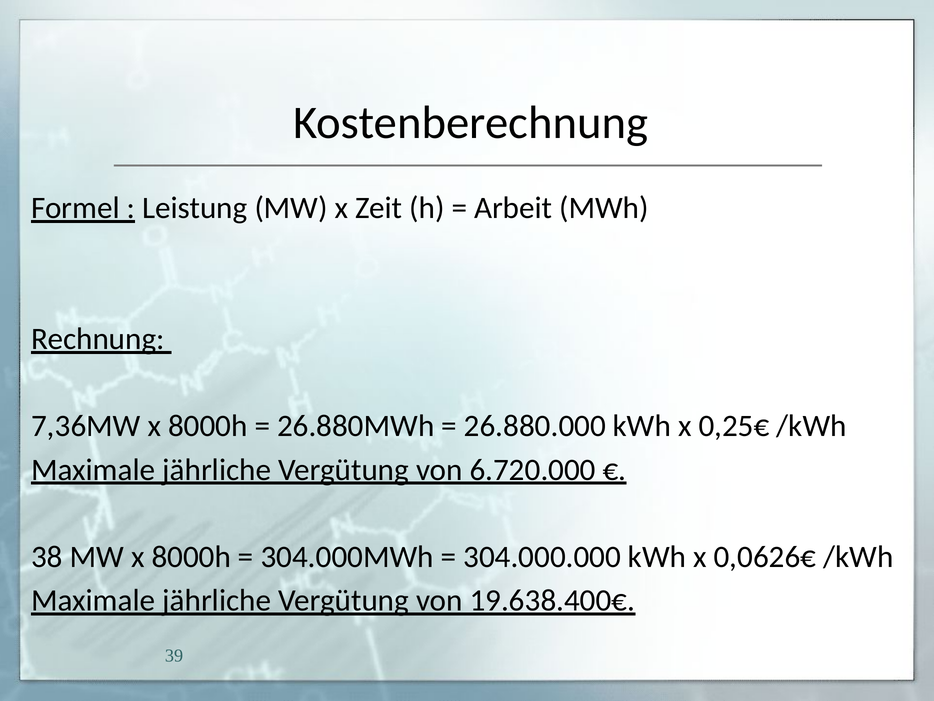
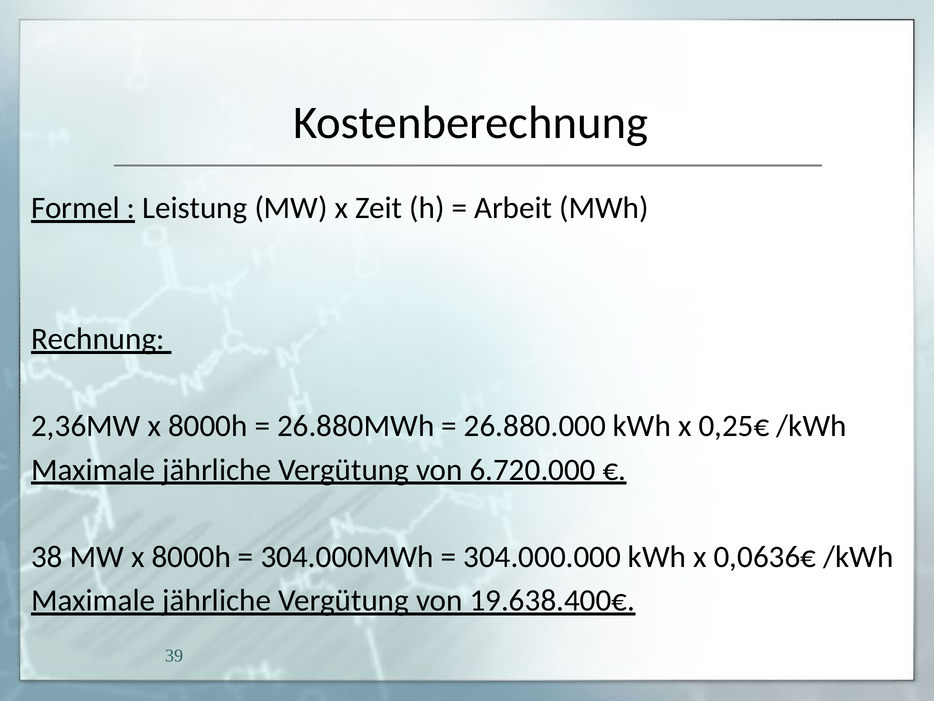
7,36MW: 7,36MW -> 2,36MW (86, 426)
0,0626€: 0,0626€ -> 0,0636€ (765, 557)
